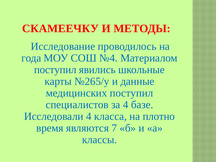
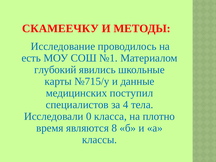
года: года -> есть (31, 58)
№4: №4 -> №1 (108, 58)
поступил: поступил -> глубокий (55, 70)
№265/у: №265/у -> №715/у (92, 81)
базе: базе -> тела (142, 105)
Исследовали 4: 4 -> 0 (89, 116)
7: 7 -> 8 (114, 128)
